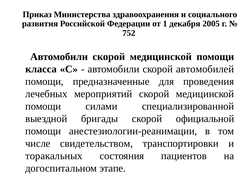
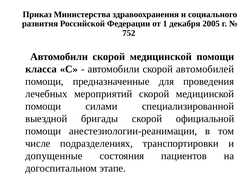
свидетельством: свидетельством -> подразделениях (97, 143)
торакальных: торакальных -> допущенные (54, 156)
